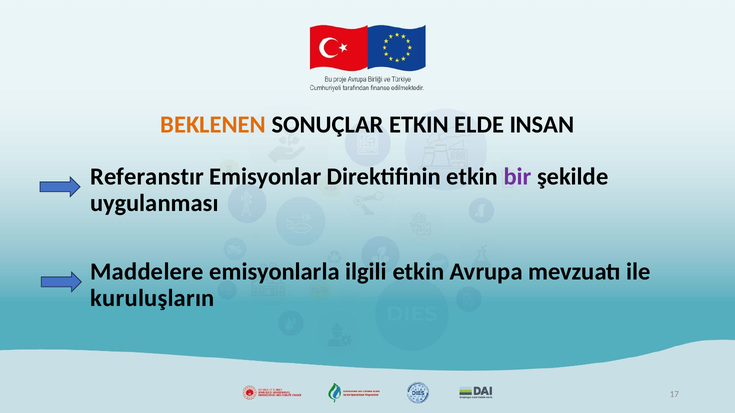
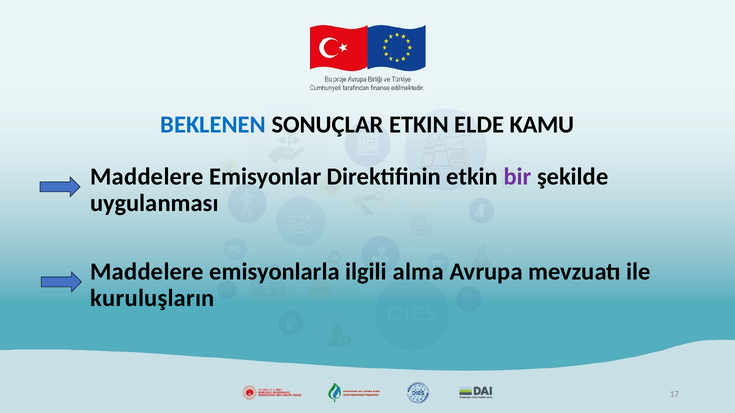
BEKLENEN colour: orange -> blue (213, 125)
INSAN: INSAN -> KAMU (542, 125)
Referanstır: Referanstır -> Maddelere (147, 177)
ilgili etkin: etkin -> alma (418, 272)
